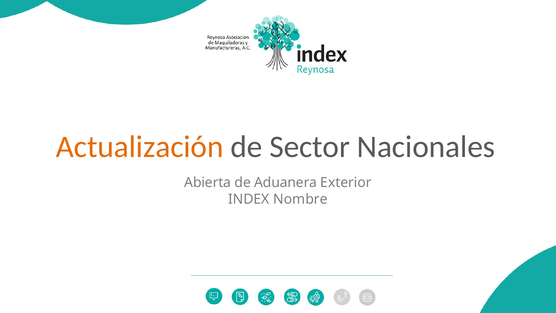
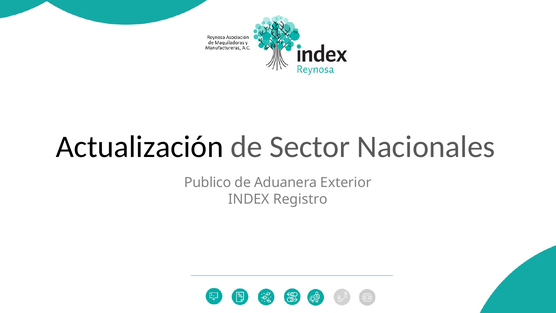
Actualización colour: orange -> black (140, 147)
Abierta: Abierta -> Publico (208, 183)
Nombre: Nombre -> Registro (300, 199)
